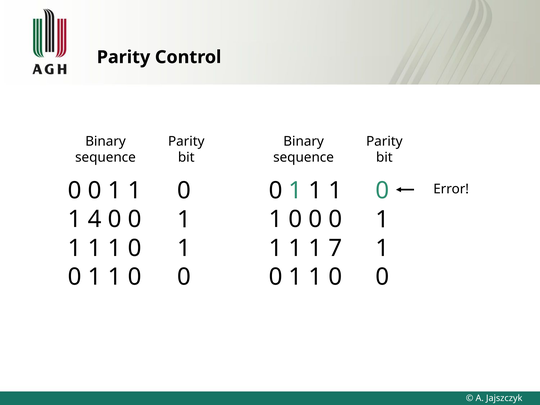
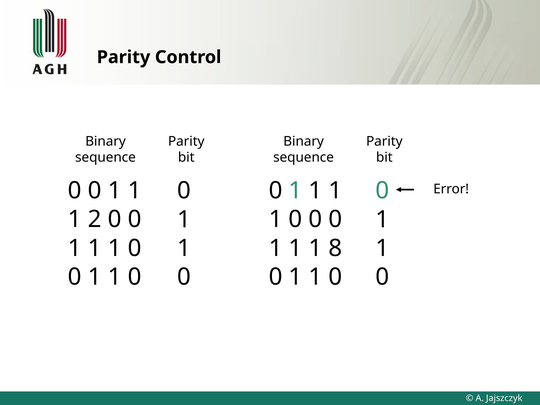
4: 4 -> 2 (95, 219)
7: 7 -> 8 (335, 248)
